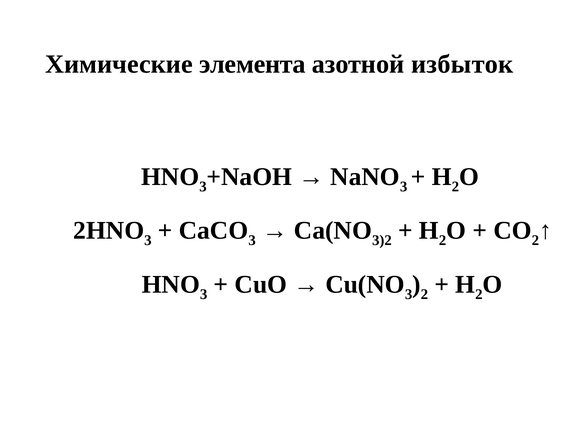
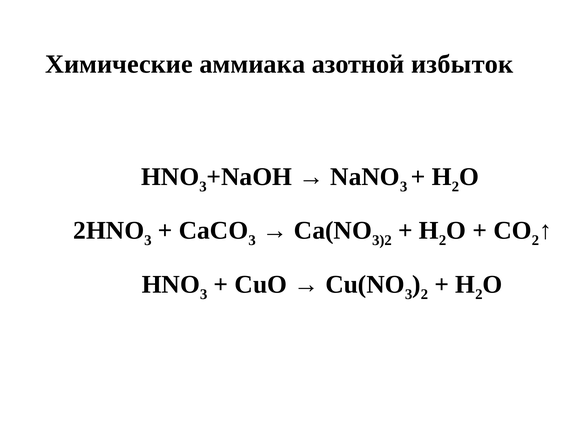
элемента: элемента -> аммиака (252, 64)
